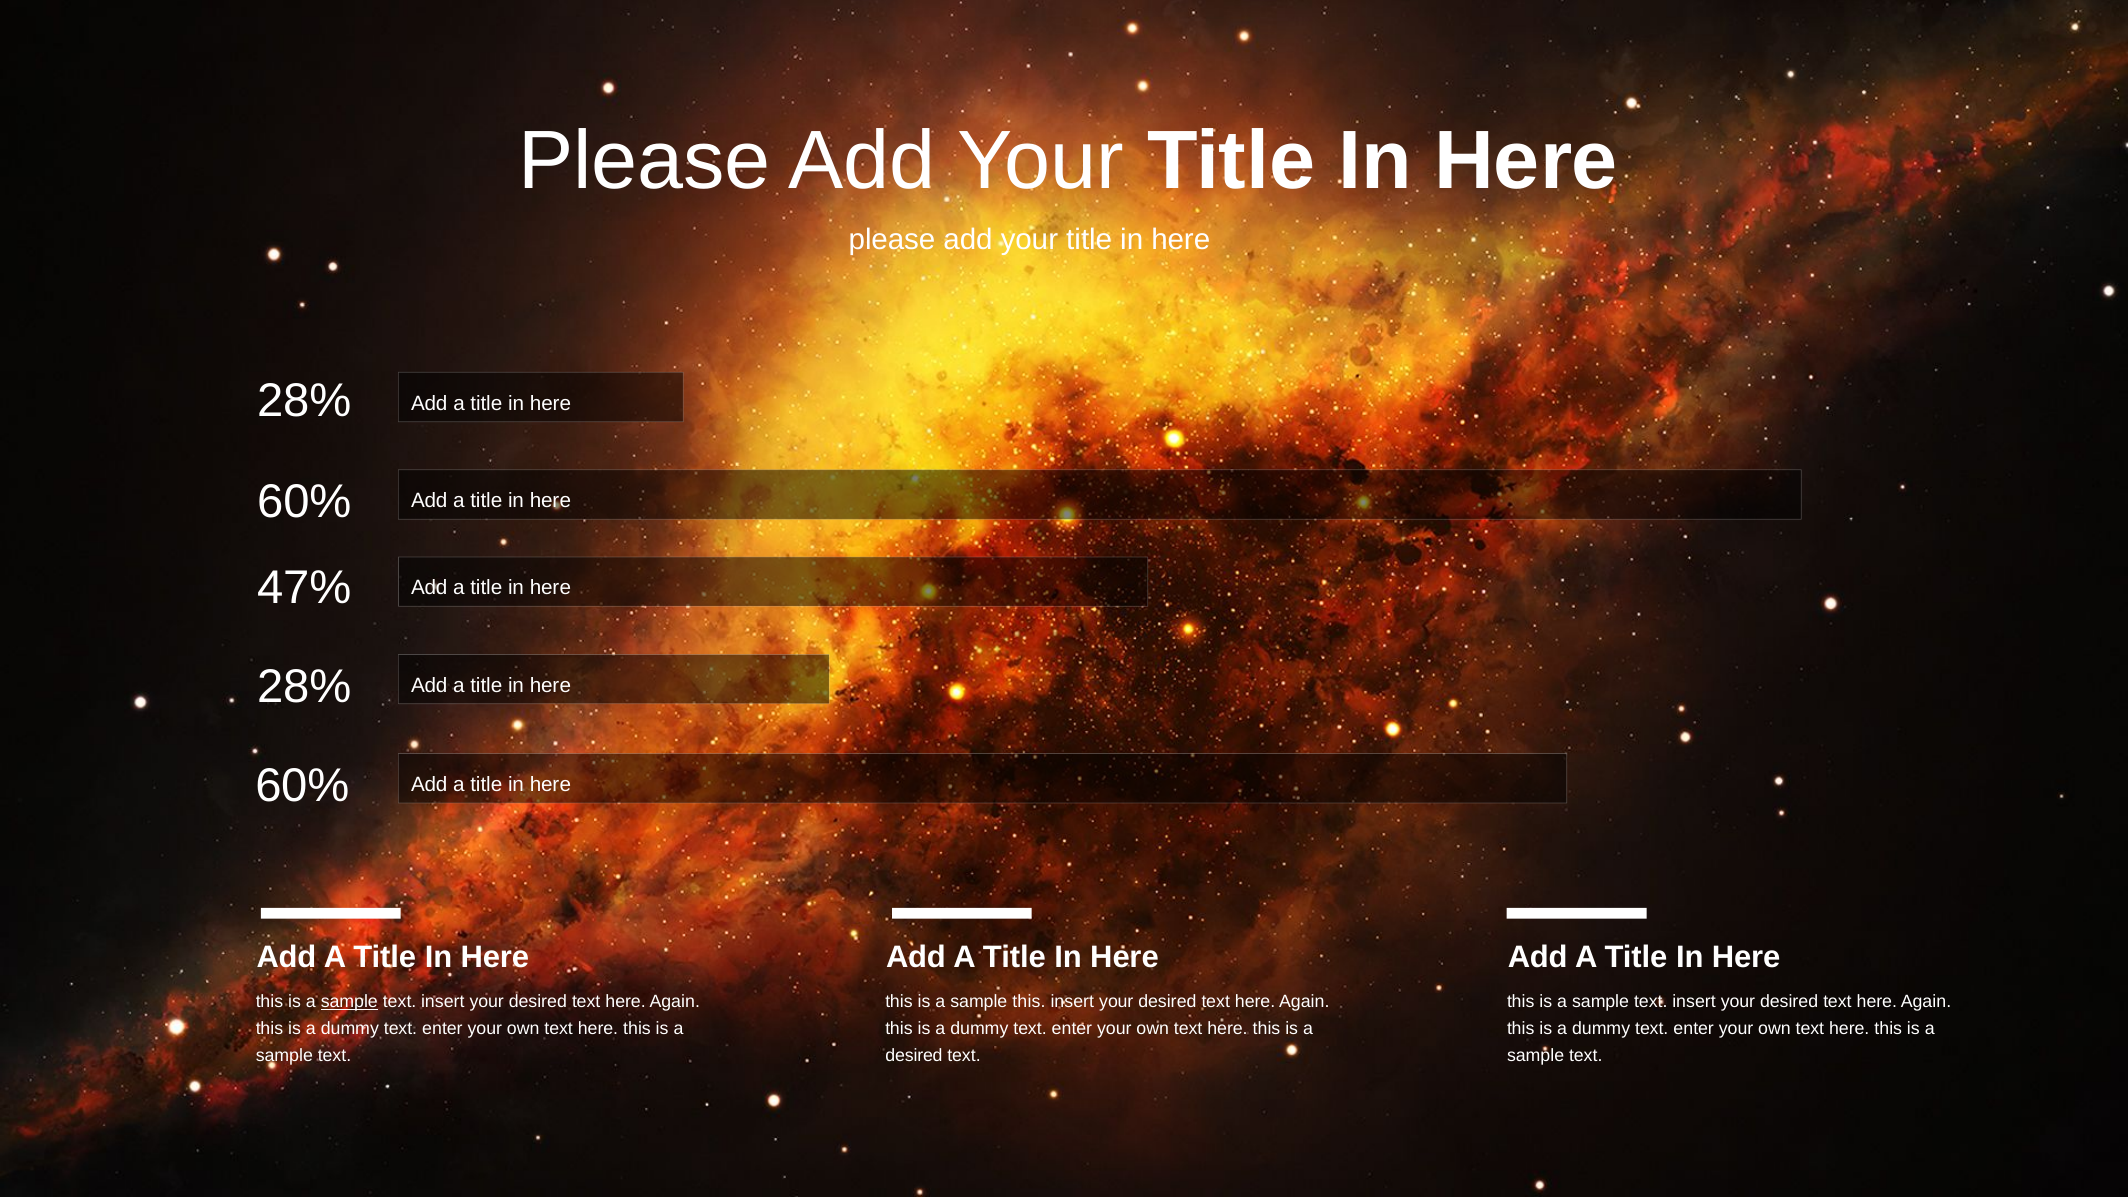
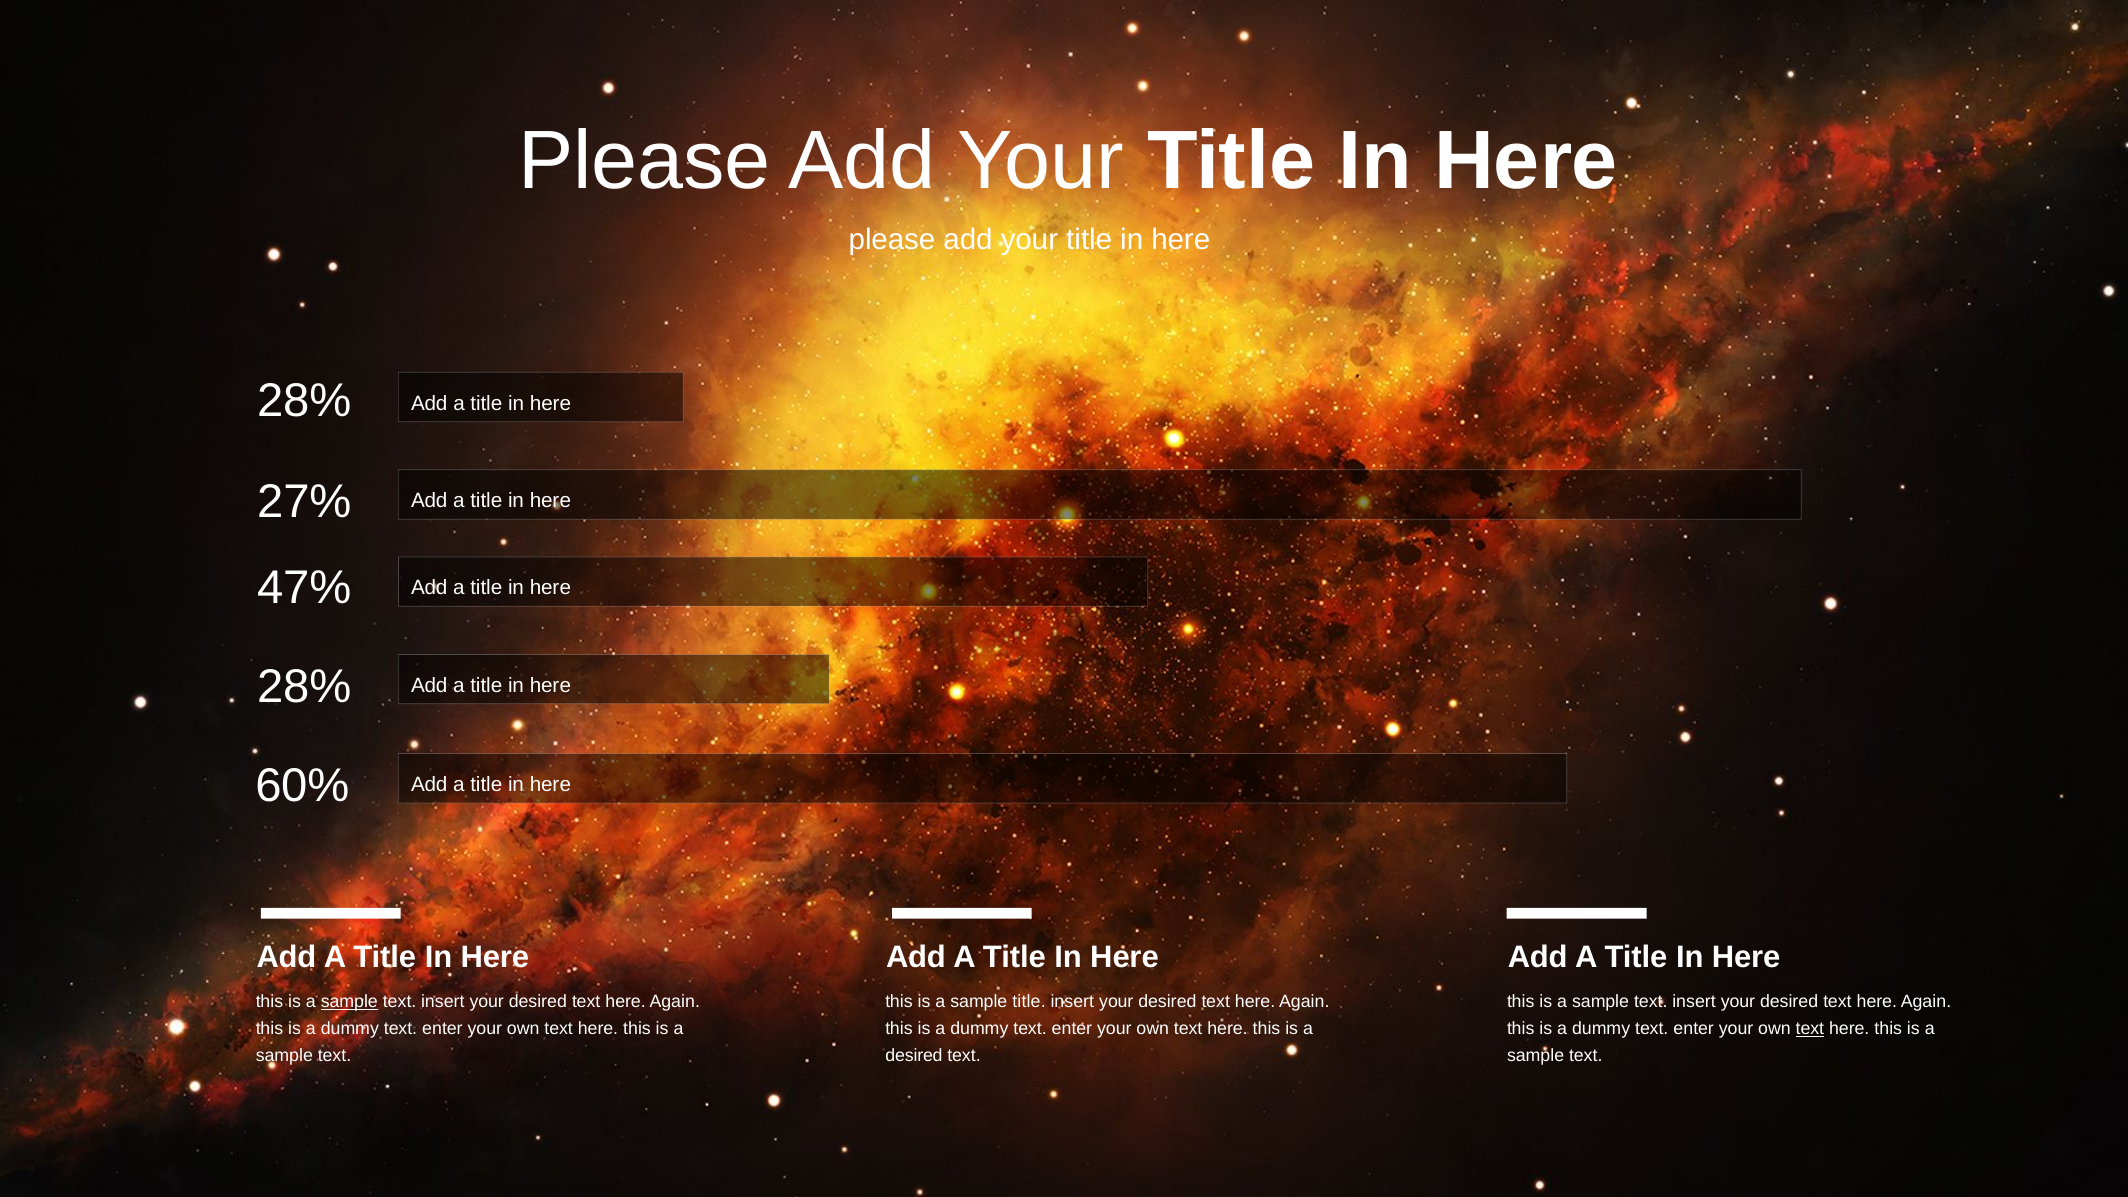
60%: 60% -> 27% (304, 502)
sample this: this -> title (1029, 1002)
text underline: none -> present (1810, 1029)
